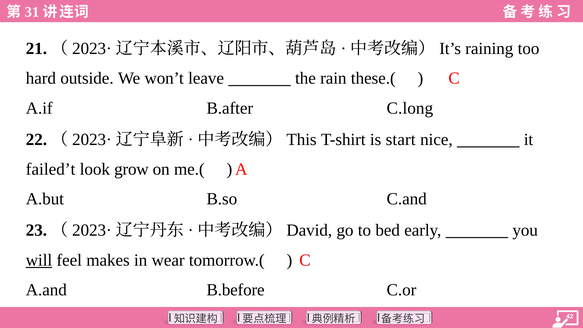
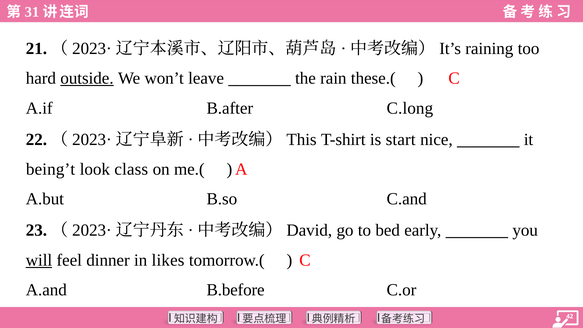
outside underline: none -> present (87, 78)
failed’t: failed’t -> being’t (51, 169)
grow: grow -> class (131, 169)
makes: makes -> dinner (108, 260)
wear: wear -> likes (168, 260)
